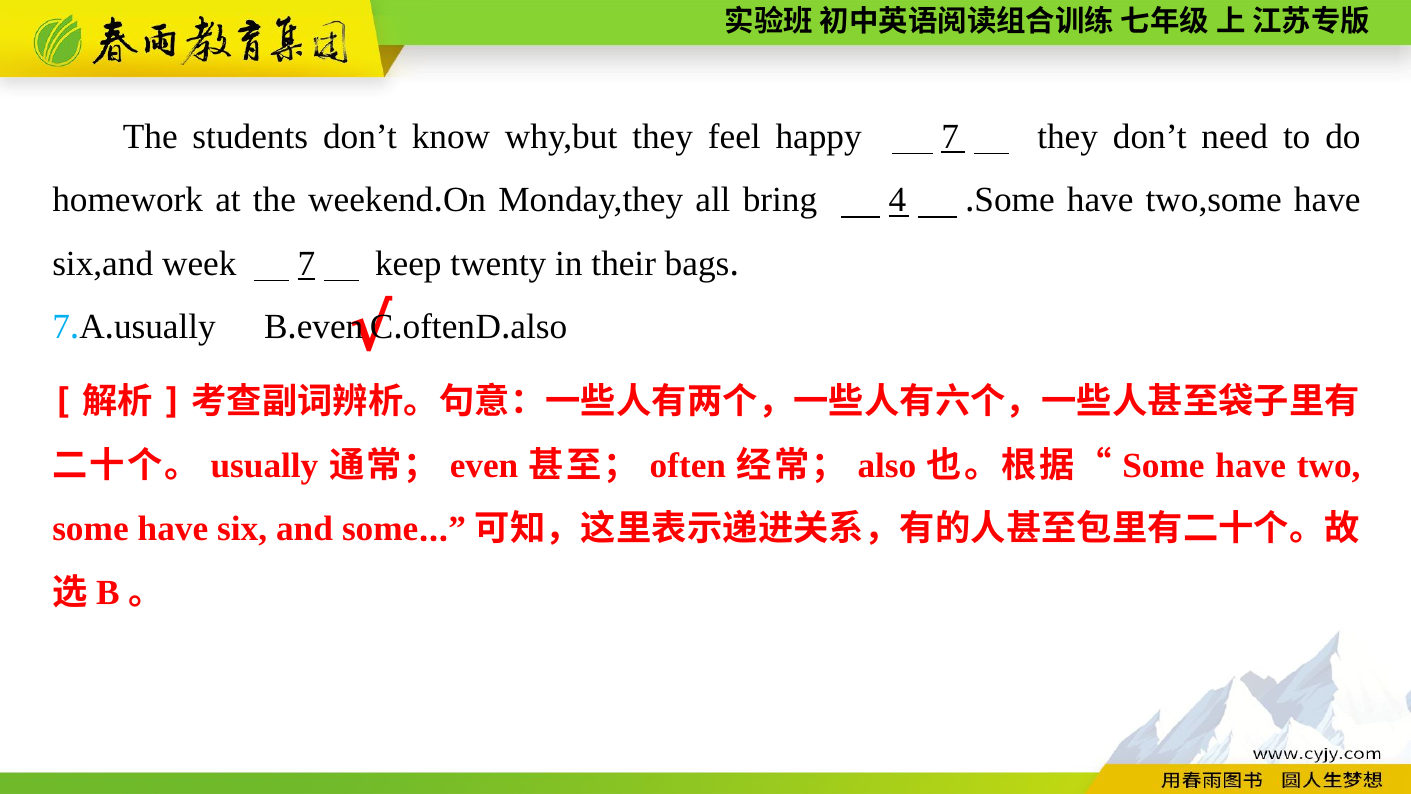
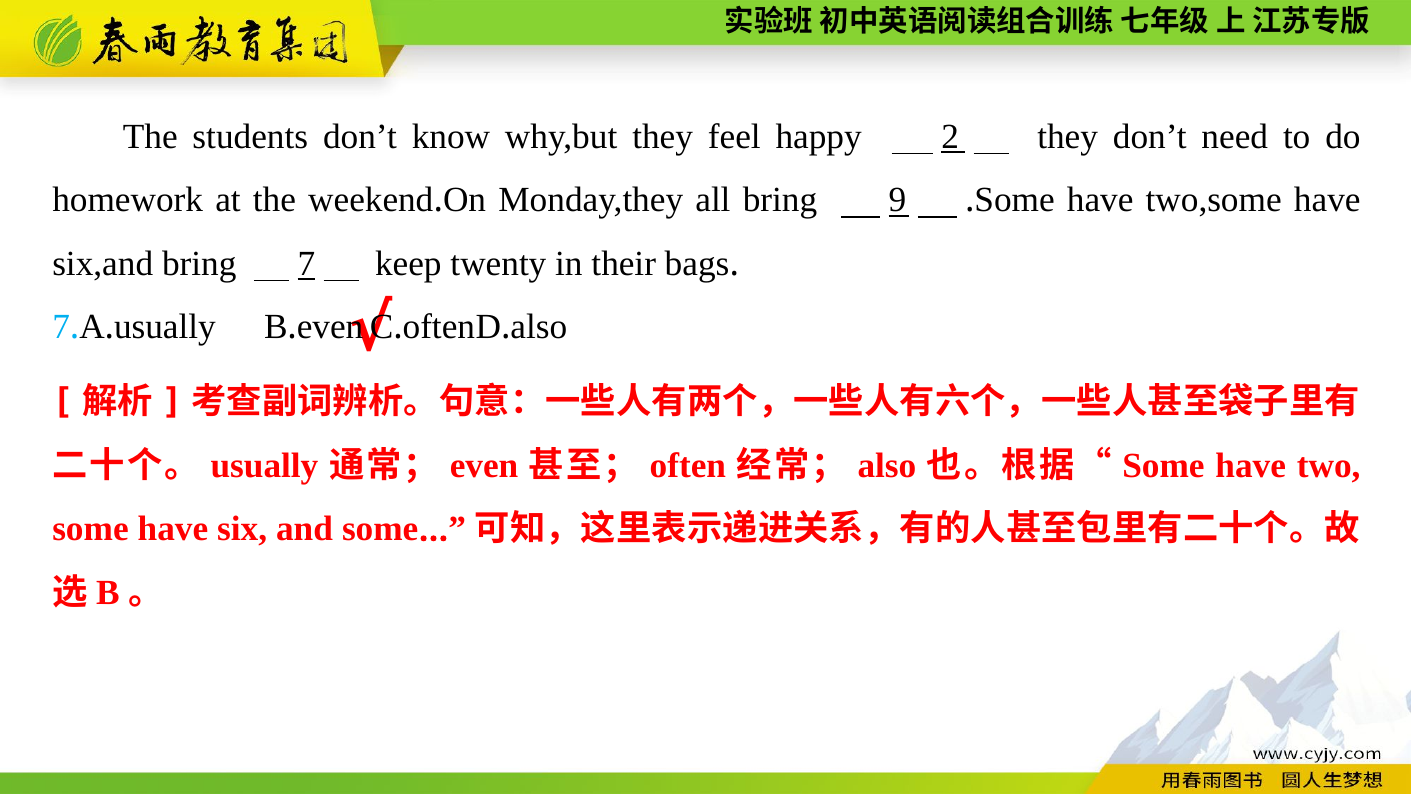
happy 7: 7 -> 2 (950, 136)
4: 4 -> 9 (897, 200)
six,and week: week -> bring (199, 264)
